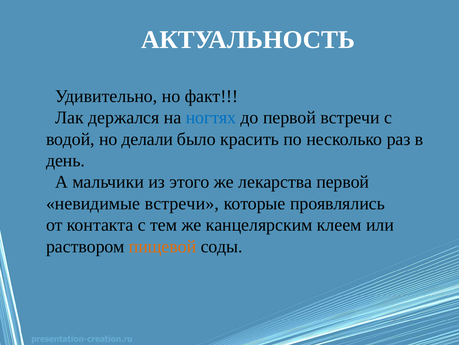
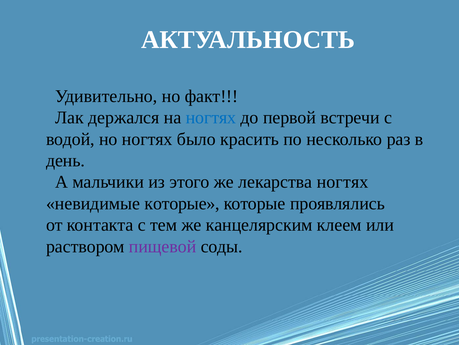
но делали: делали -> ногтях (147, 139)
лекарства первой: первой -> ногтях (343, 182)
невидимые встречи: встречи -> которые (182, 203)
пищевой colour: orange -> purple (163, 246)
